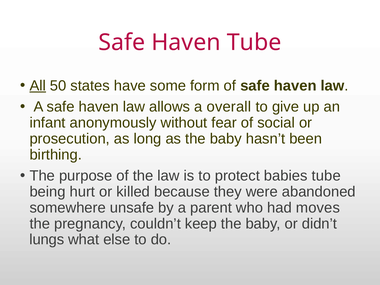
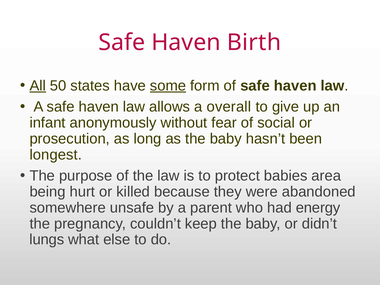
Haven Tube: Tube -> Birth (254, 43)
some underline: none -> present (168, 86)
birthing: birthing -> longest (56, 155)
babies tube: tube -> area (326, 176)
moves: moves -> energy (318, 208)
